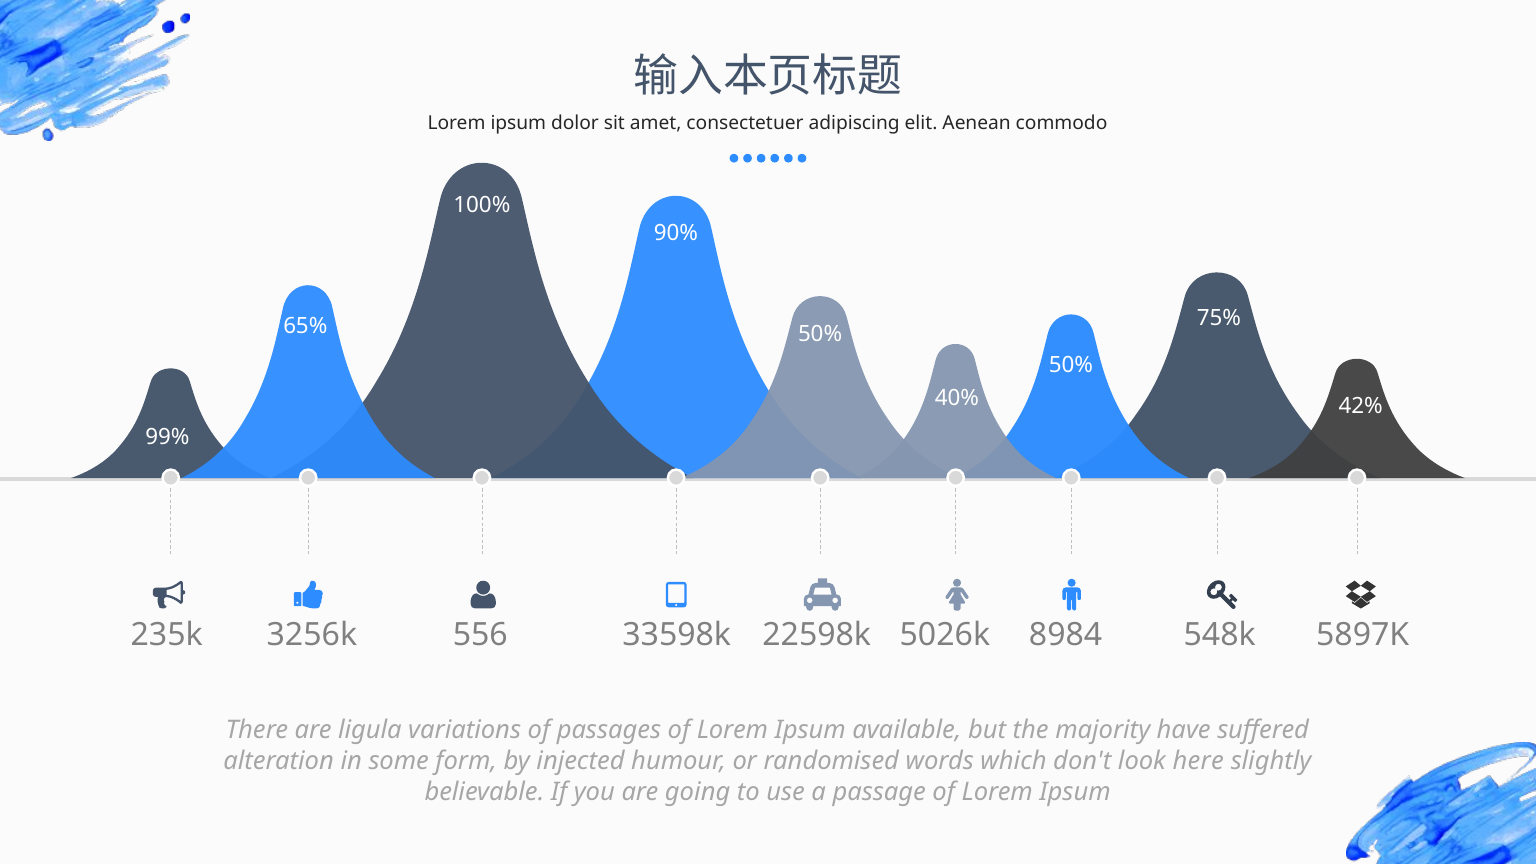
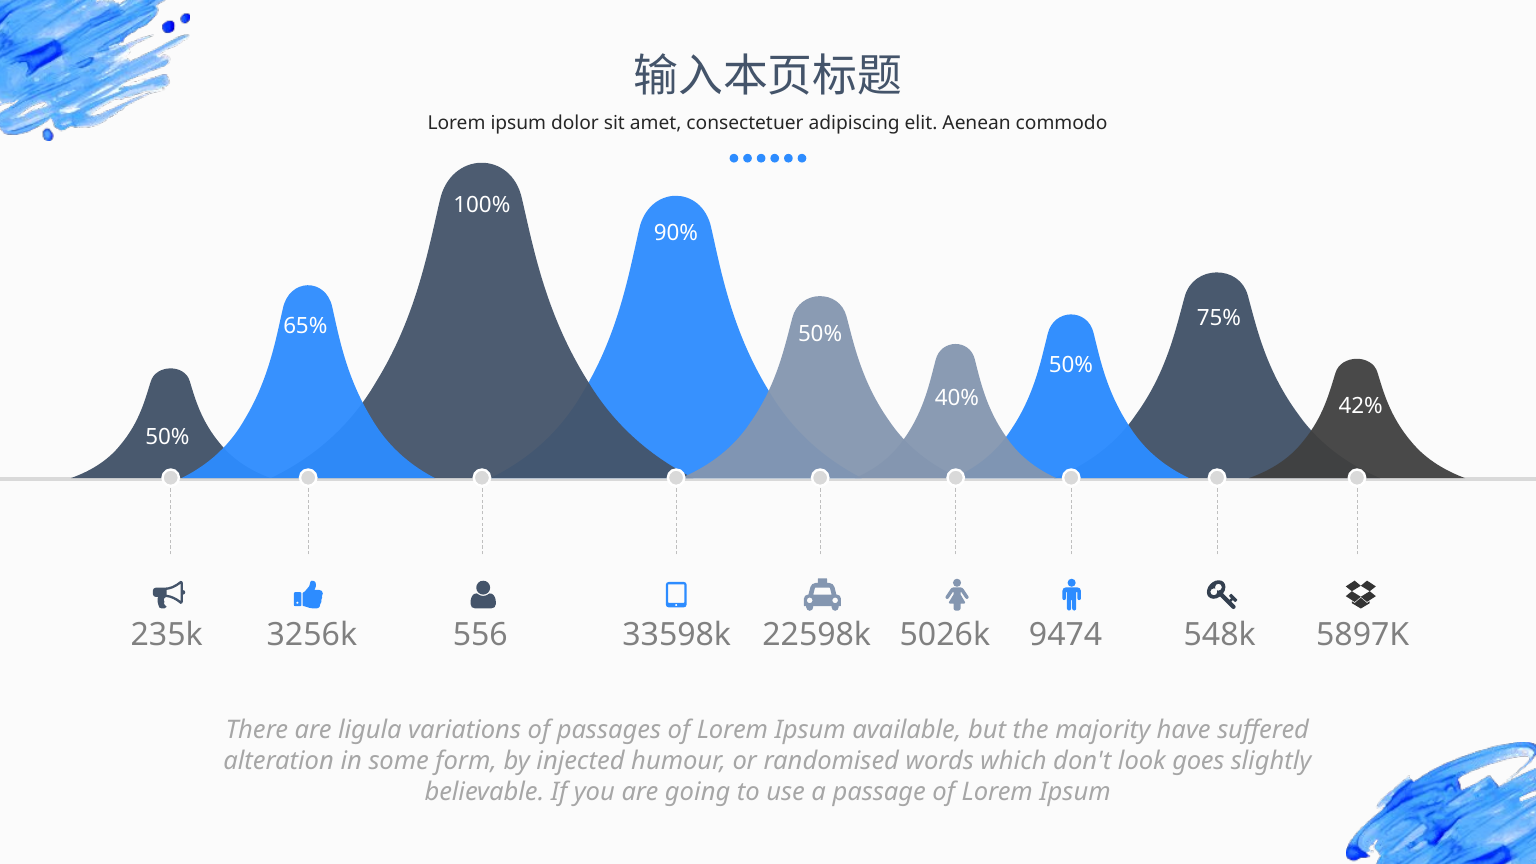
99%: 99% -> 50% (167, 437)
8984: 8984 -> 9474 (1066, 635)
here: here -> goes (1198, 761)
